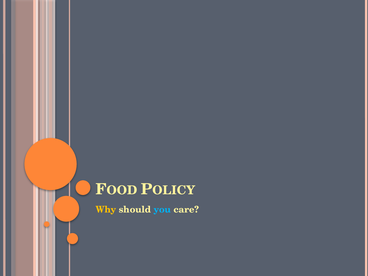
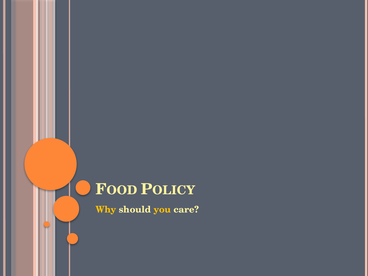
you colour: light blue -> yellow (162, 210)
